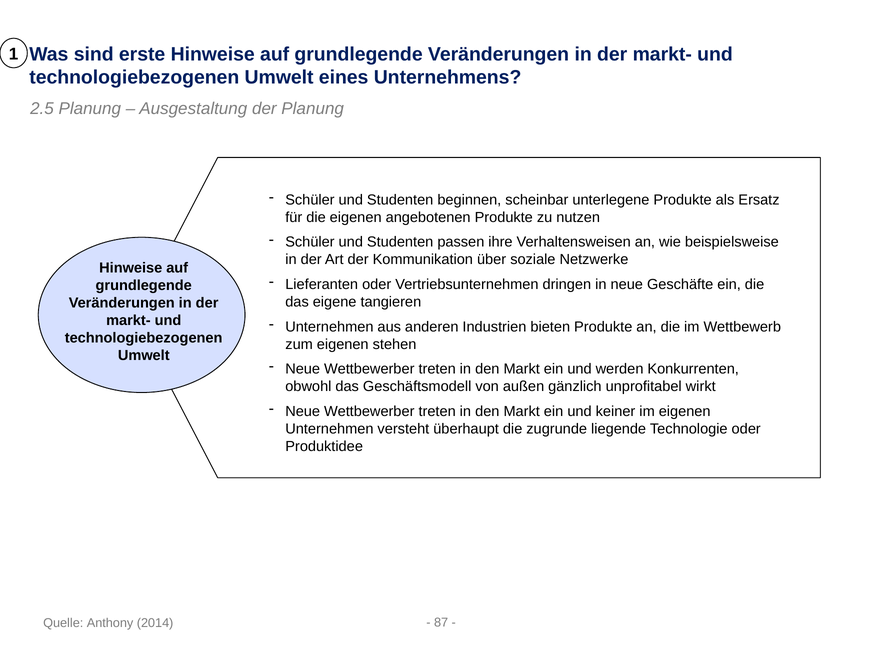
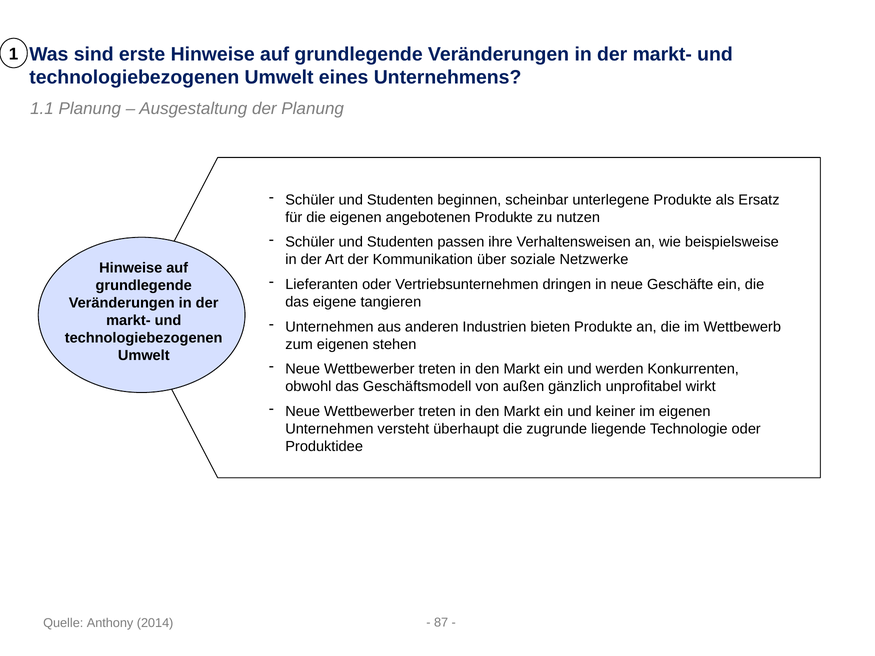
2.5: 2.5 -> 1.1 (42, 109)
